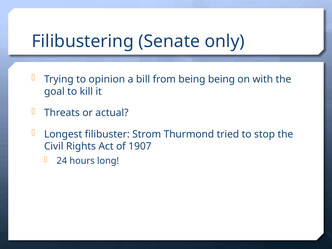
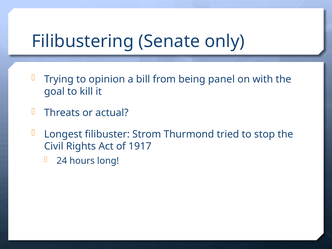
being being: being -> panel (221, 79)
1907: 1907 -> 1917 (140, 146)
